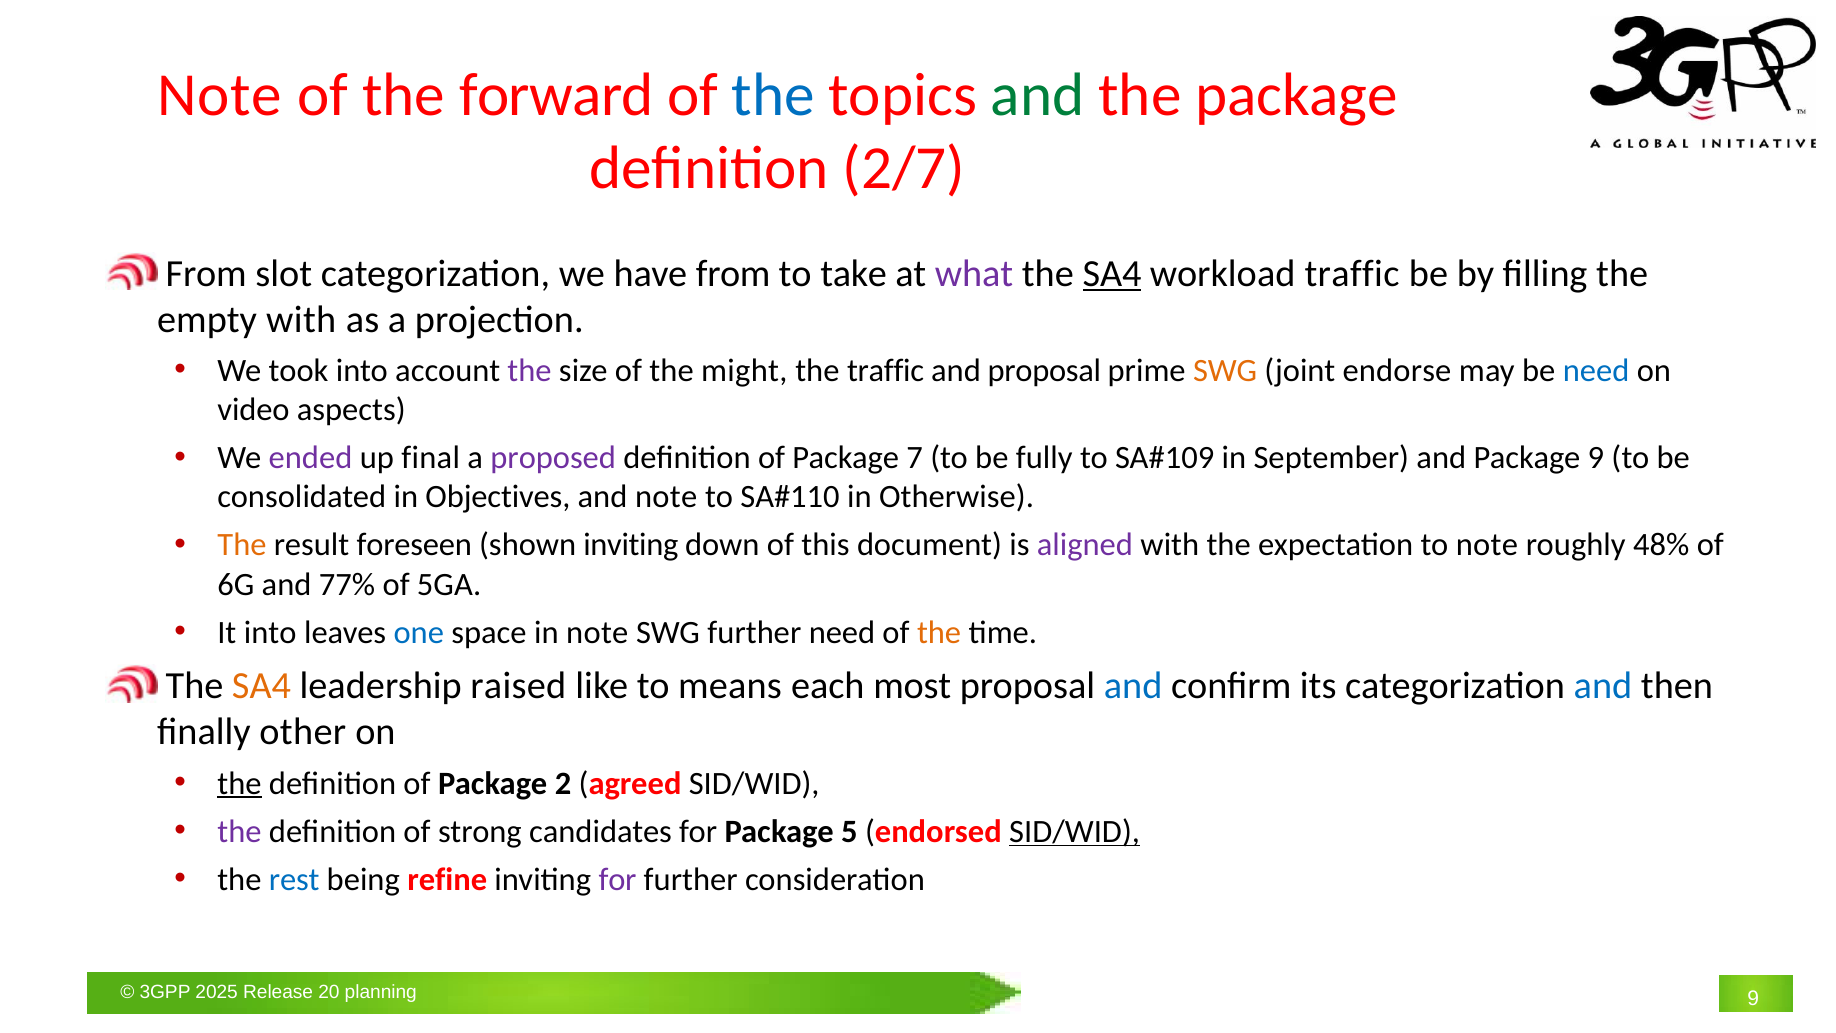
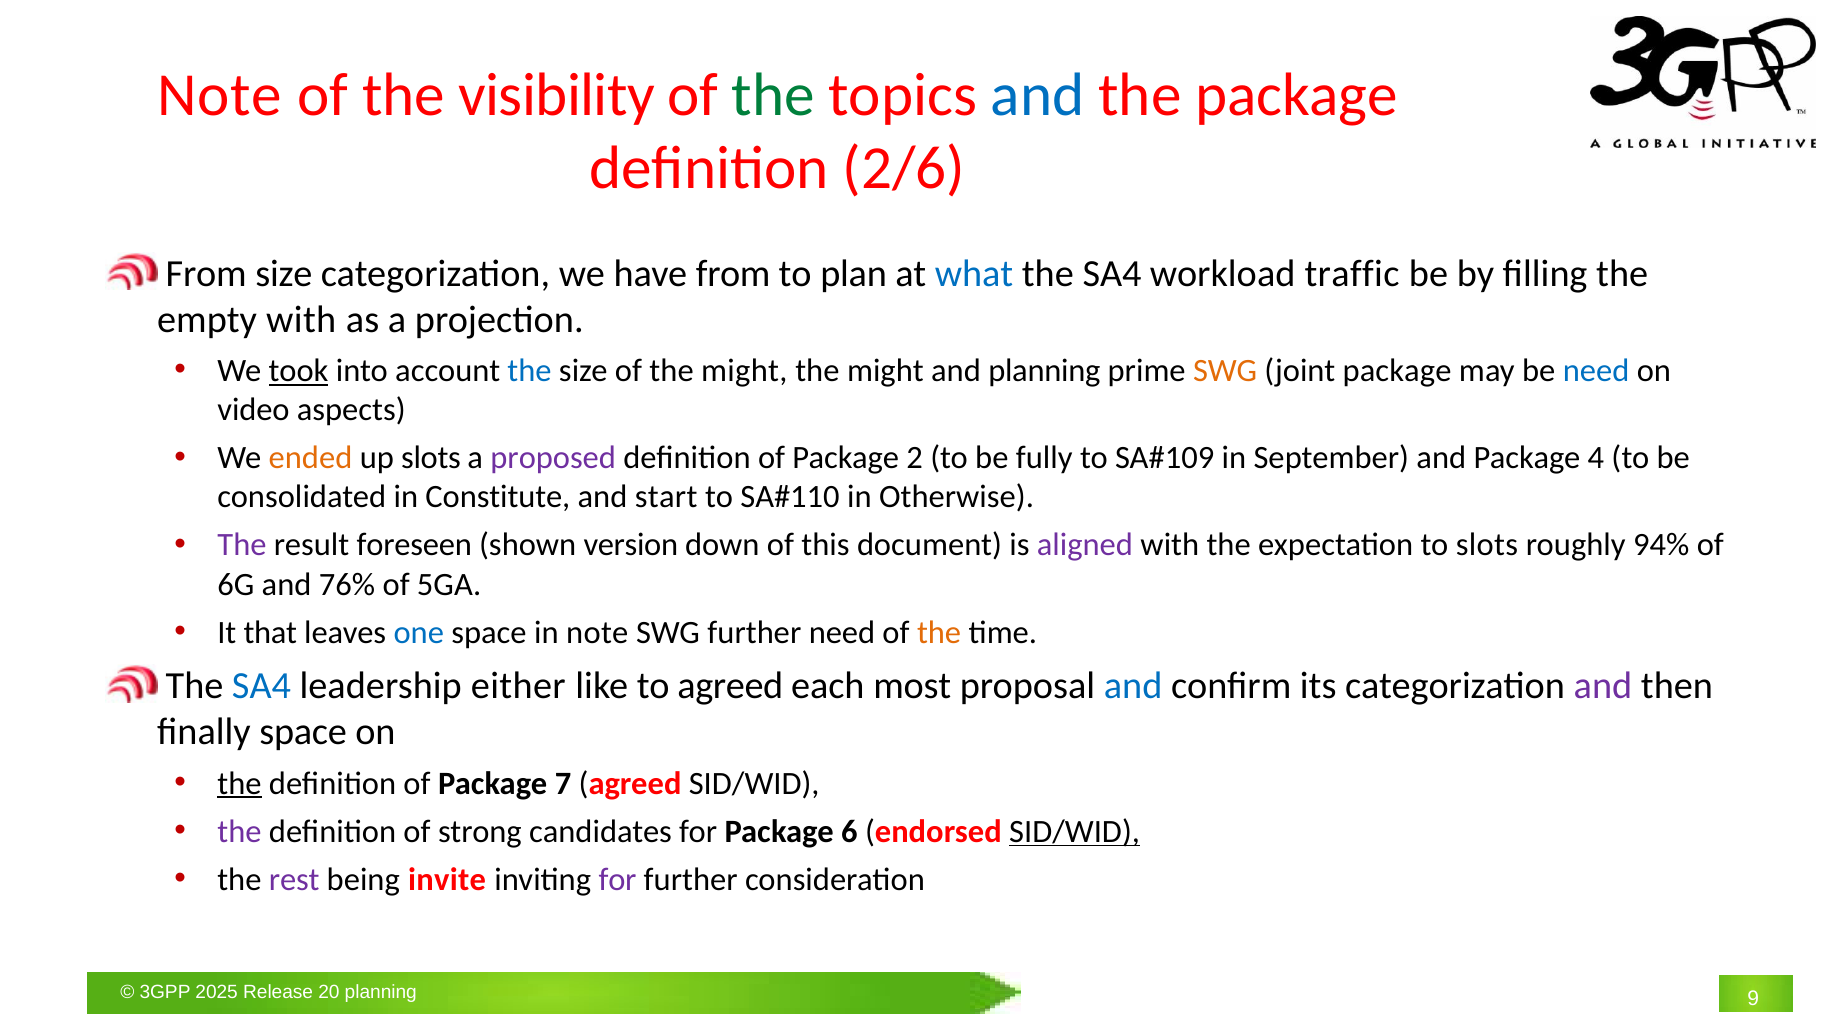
forward: forward -> visibility (557, 95)
the colour: blue -> green (773, 95)
and colour: green -> blue (1038, 95)
2/7: 2/7 -> 2/6 (904, 168)
From slot: slot -> size (284, 274)
take: take -> plan (854, 274)
what colour: purple -> blue (974, 274)
SA4 underline: present -> none (1112, 274)
took underline: none -> present (299, 371)
the colour: purple -> blue (530, 371)
traffic: traffic -> might (885, 371)
and proposal: proposal -> planning (1044, 371)
joint endorse: endorse -> package (1397, 371)
ended colour: purple -> orange (311, 458)
up final: final -> slots (431, 458)
7: 7 -> 2 (915, 458)
Package 9: 9 -> 4 (1596, 458)
Objectives: Objectives -> Constitute (498, 497)
and note: note -> start (666, 497)
The colour: orange -> purple (242, 545)
shown inviting: inviting -> version (631, 545)
to note: note -> slots (1487, 545)
48%: 48% -> 94% (1661, 545)
77%: 77% -> 76% (347, 584)
It into: into -> that (270, 632)
SA4 colour: orange -> blue (262, 686)
raised: raised -> either (518, 686)
to means: means -> agreed (730, 686)
and colour: blue -> purple (1603, 686)
finally other: other -> space (303, 732)
2: 2 -> 7 (563, 783)
5: 5 -> 6 (849, 831)
rest colour: blue -> purple (294, 879)
refine: refine -> invite (447, 879)
